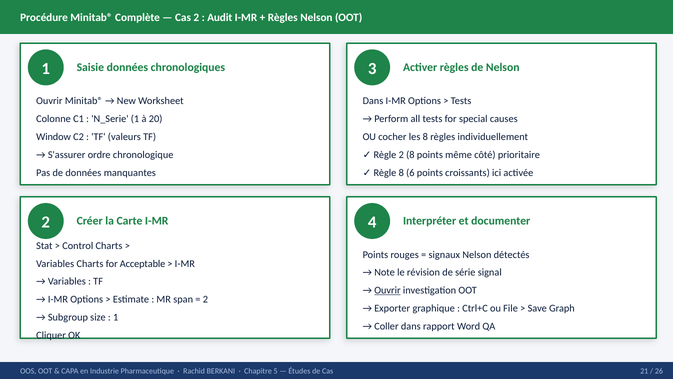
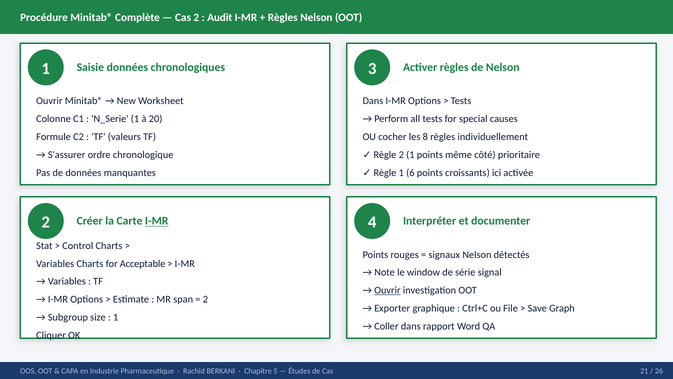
Window: Window -> Formule (54, 137)
2 8: 8 -> 1 (410, 155)
8: 8 -> 1 (401, 172)
I-MR underline: none -> present (157, 221)
révision: révision -> window (423, 272)
